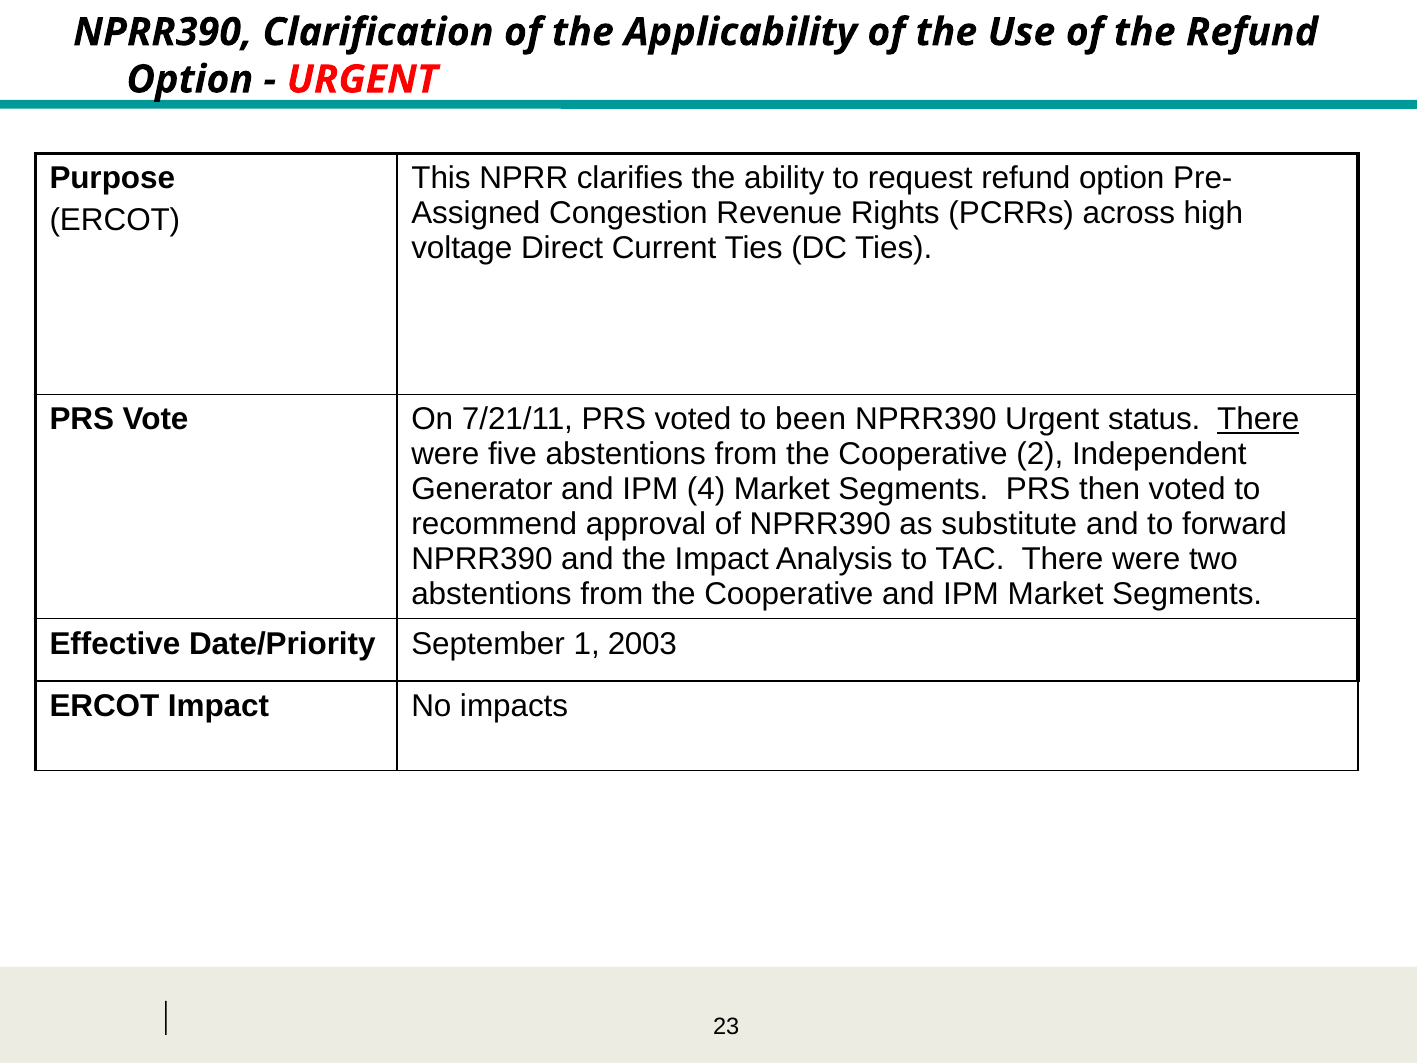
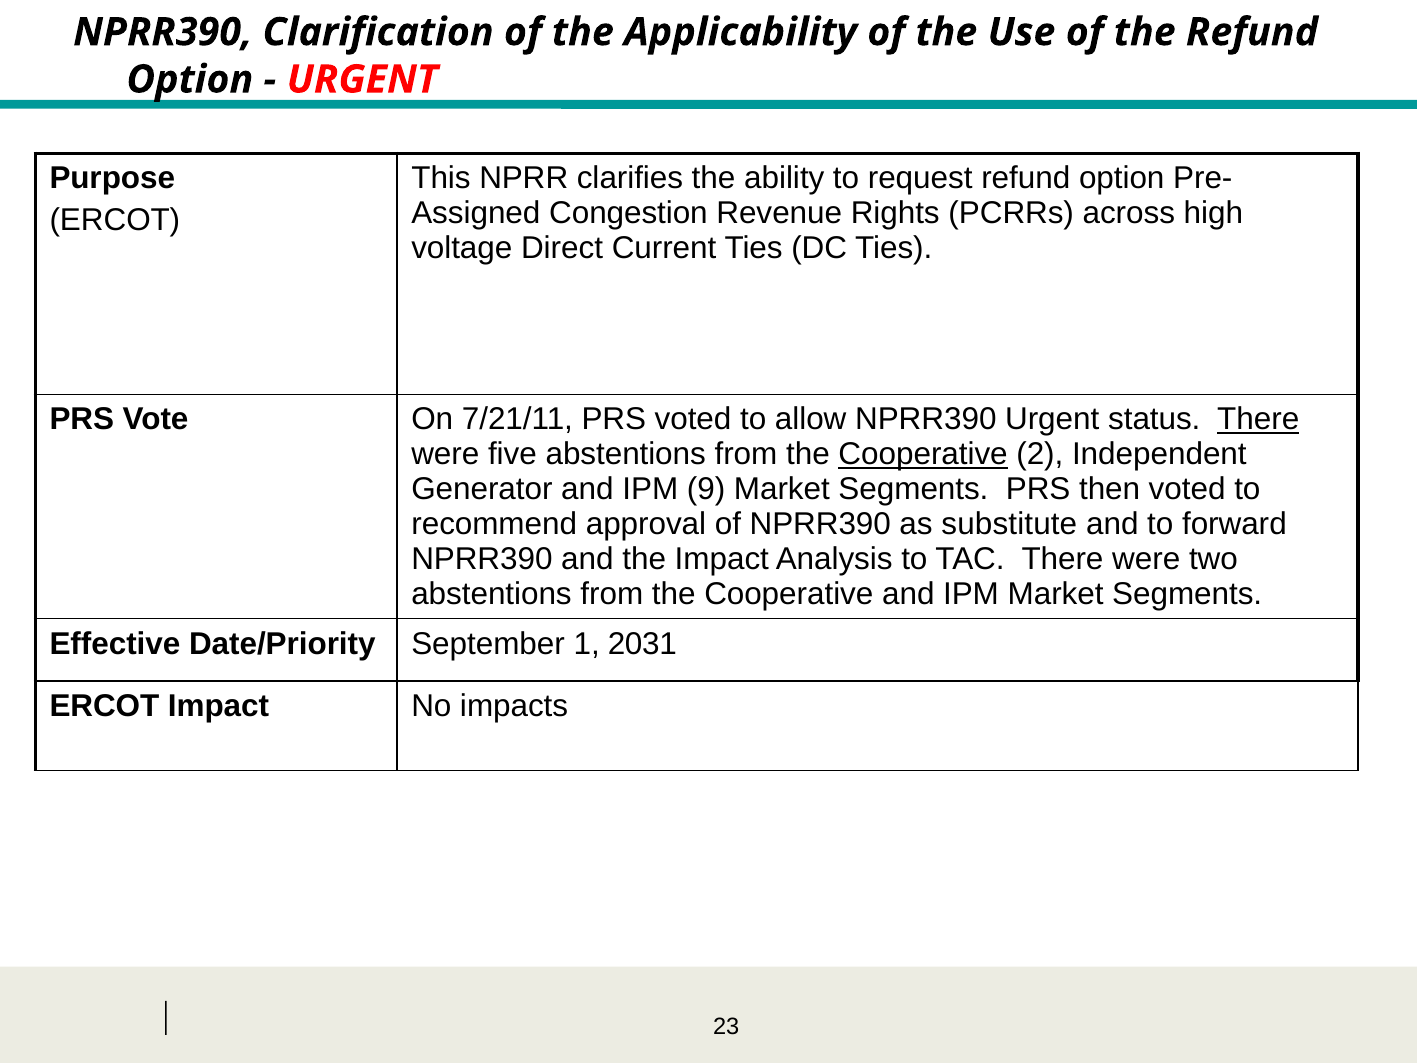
been: been -> allow (811, 419)
Cooperative underline: none -> present (923, 454)
4: 4 -> 9 (706, 489)
2003: 2003 -> 2031 (642, 644)
